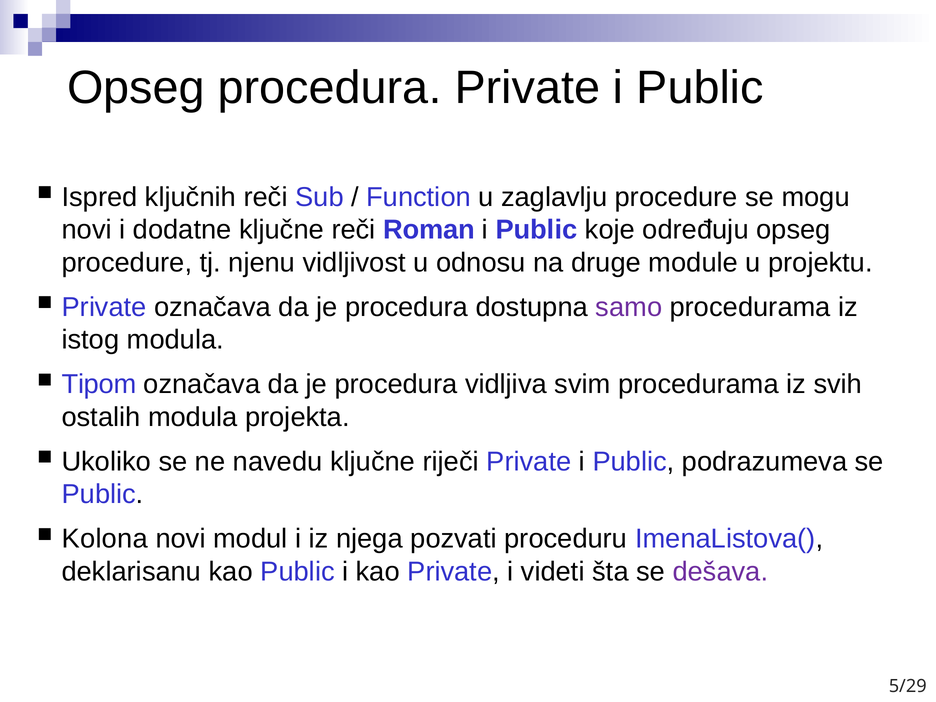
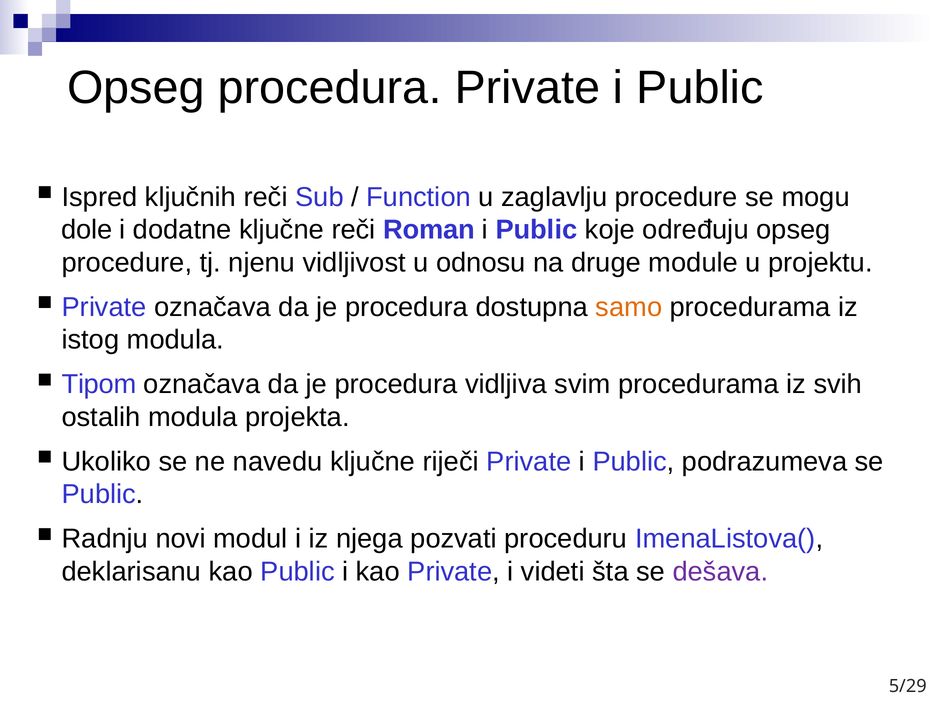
novi: novi -> dole (87, 230)
samo colour: purple -> orange (629, 307)
Kolona: Kolona -> Radnju (105, 539)
